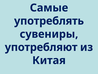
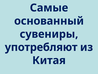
употреблять: употреблять -> основанный (49, 21)
